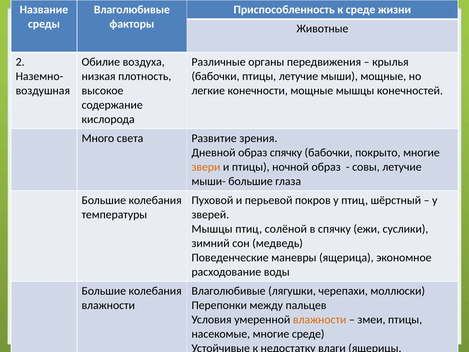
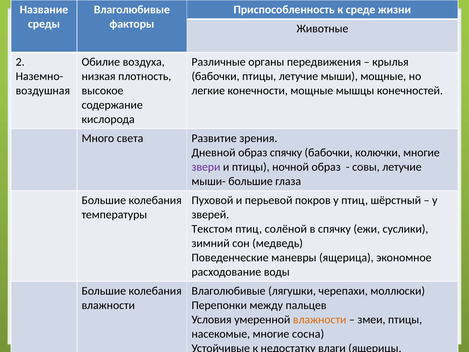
покрыто: покрыто -> колючки (378, 153)
звери colour: orange -> purple (206, 167)
Мышцы: Мышцы -> Текстом (212, 229)
многие среде: среде -> сосна (308, 334)
